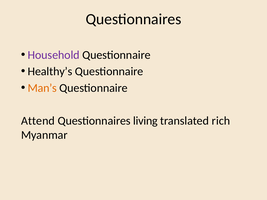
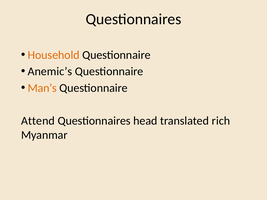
Household colour: purple -> orange (54, 55)
Healthy’s: Healthy’s -> Anemic’s (50, 72)
living: living -> head (145, 121)
